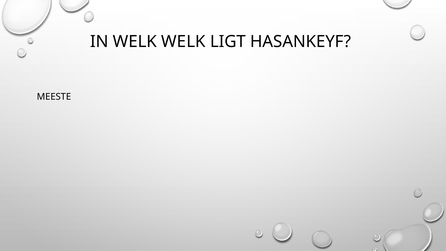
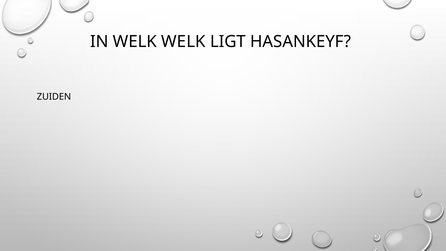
MEESTE: MEESTE -> ZUIDEN (54, 97)
